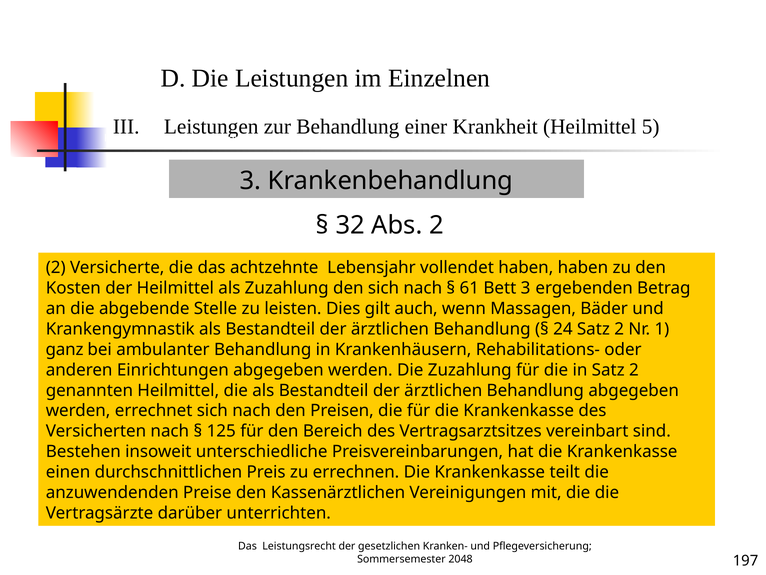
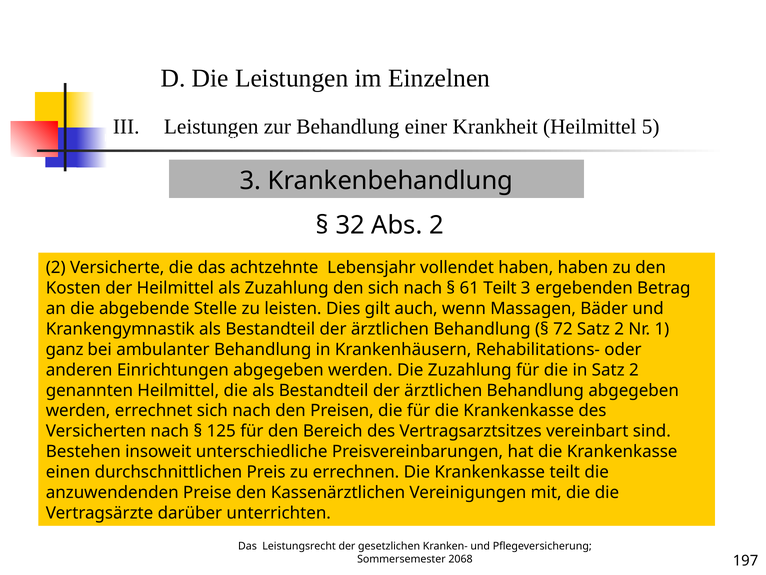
61 Bett: Bett -> Teilt (500, 288)
24: 24 -> 72 (563, 329)
2048: 2048 -> 2068 (461, 559)
